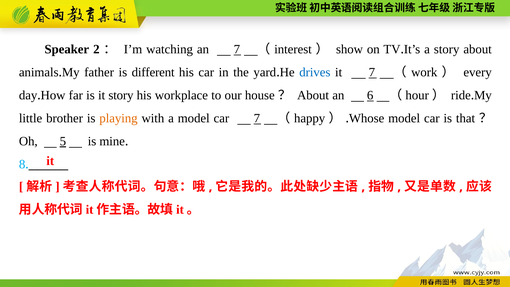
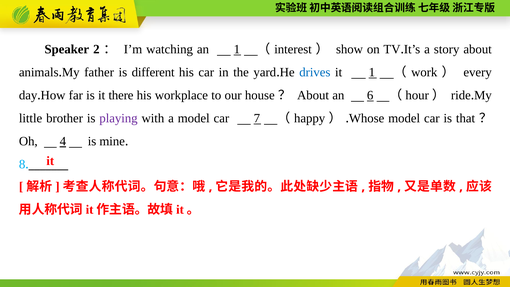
an 7: 7 -> 1 (237, 49)
it 7: 7 -> 1 (372, 72)
it story: story -> there (121, 95)
playing colour: orange -> purple (119, 118)
5: 5 -> 4 (63, 141)
